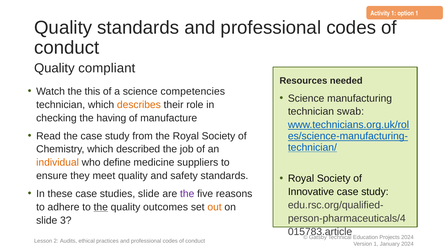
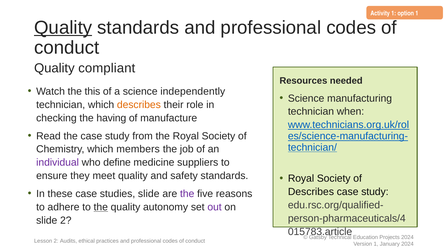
Quality underline: none -> present (63, 28)
competencies: competencies -> independently (193, 91)
swab: swab -> when (350, 112)
described: described -> members (138, 149)
individual colour: orange -> purple (58, 163)
Innovative: Innovative -> Describes (311, 192)
outcomes: outcomes -> autonomy (166, 207)
out colour: orange -> purple (215, 207)
slide 3: 3 -> 2 (66, 220)
